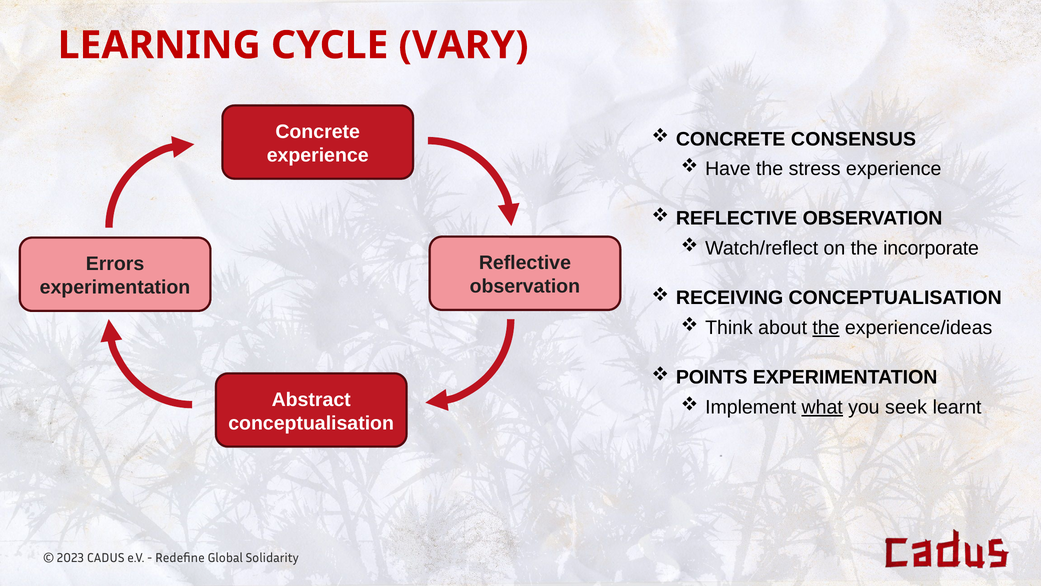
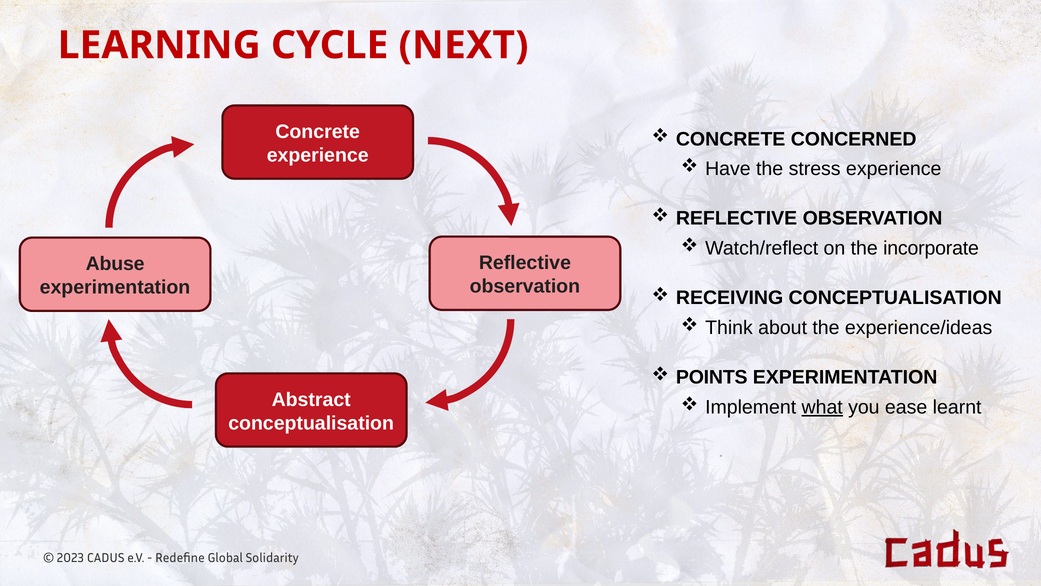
VARY: VARY -> NEXT (463, 45)
CONSENSUS: CONSENSUS -> CONCERNED (854, 139)
Errors: Errors -> Abuse (115, 264)
the underline: present -> none (826, 328)
seek: seek -> ease (906, 407)
